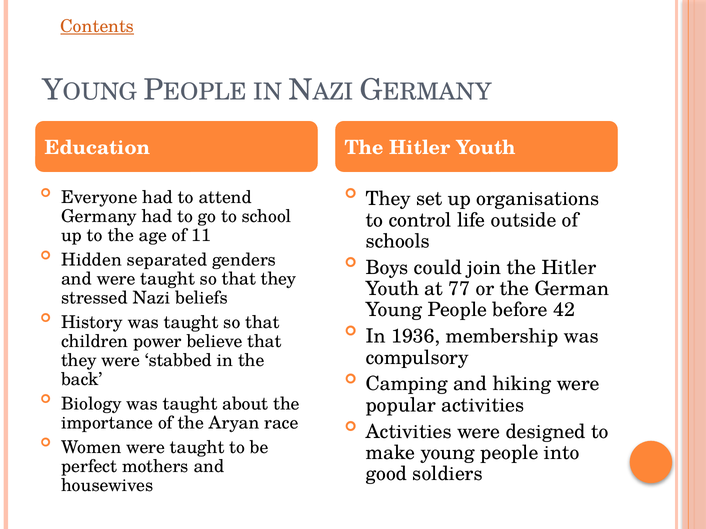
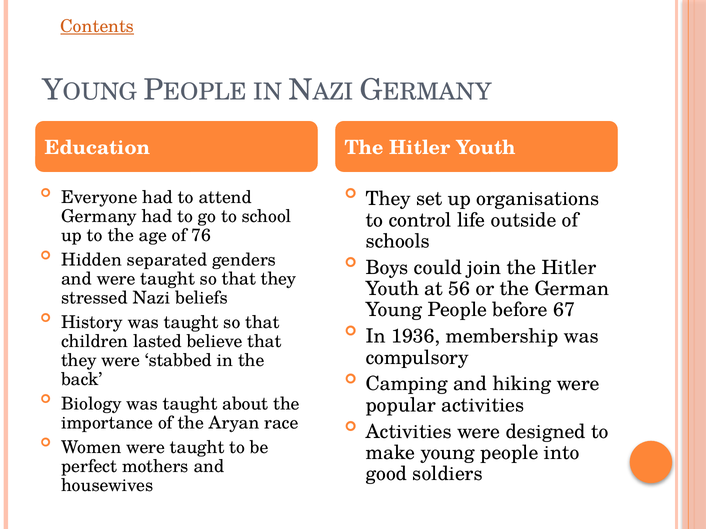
11: 11 -> 76 (201, 236)
77: 77 -> 56 (459, 289)
42: 42 -> 67 (564, 310)
power: power -> lasted (157, 342)
